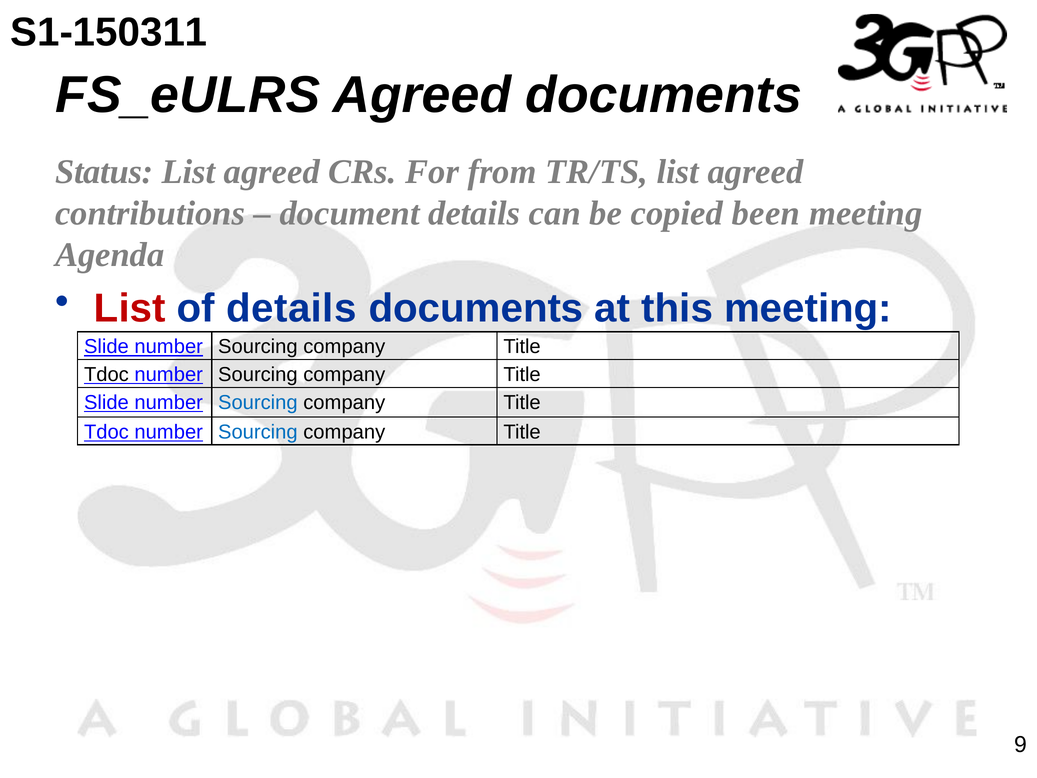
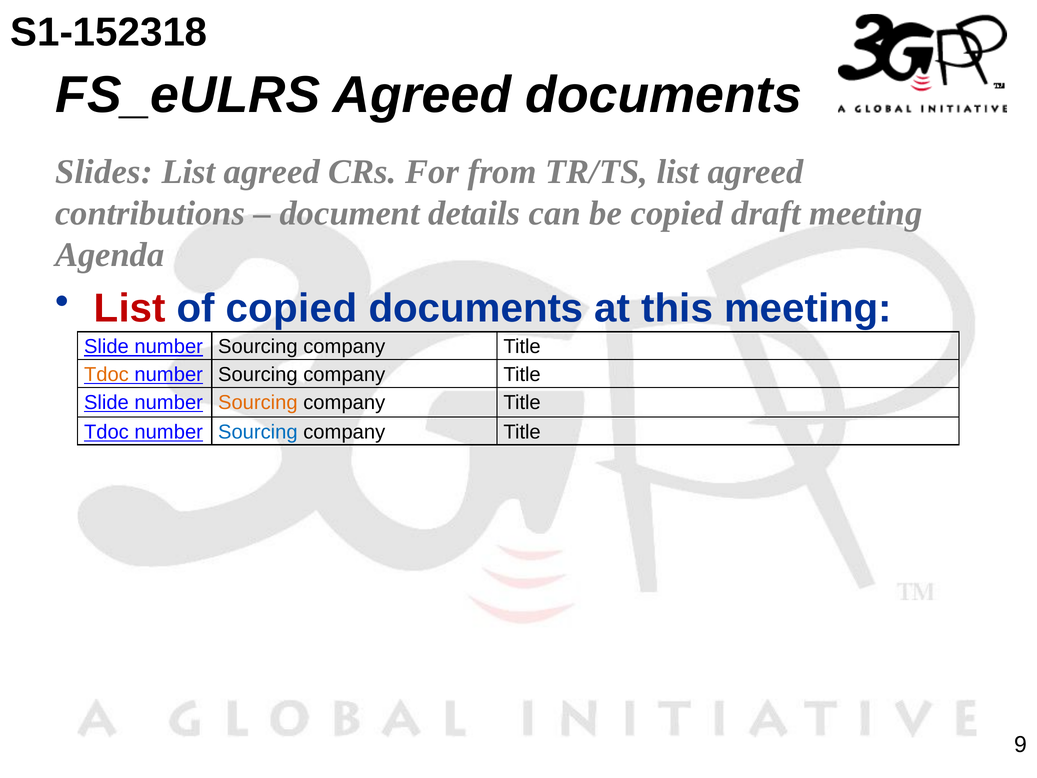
S1-150311: S1-150311 -> S1-152318 (109, 32)
Status: Status -> Slides (104, 172)
been: been -> draft (766, 214)
of details: details -> copied (291, 308)
Tdoc colour: black -> orange (106, 375)
Sourcing colour: blue -> orange (258, 402)
